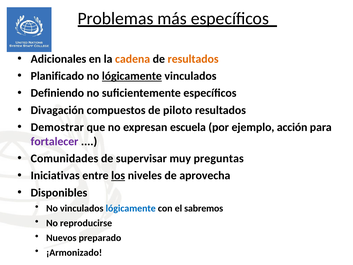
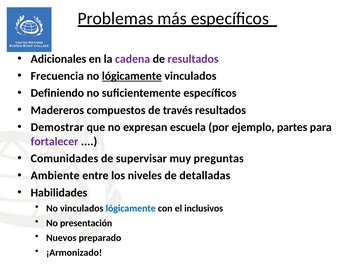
cadena colour: orange -> purple (133, 59)
resultados colour: orange -> purple (193, 59)
Planificado: Planificado -> Frecuencia (57, 76)
Divagación: Divagación -> Madereros (57, 110)
piloto: piloto -> través (178, 110)
acción: acción -> partes (292, 127)
Iniciativas: Iniciativas -> Ambiente (55, 175)
los underline: present -> none (118, 175)
aprovecha: aprovecha -> detalladas (205, 175)
Disponibles: Disponibles -> Habilidades (59, 192)
sabremos: sabremos -> inclusivos (204, 208)
reproducirse: reproducirse -> presentación (86, 223)
